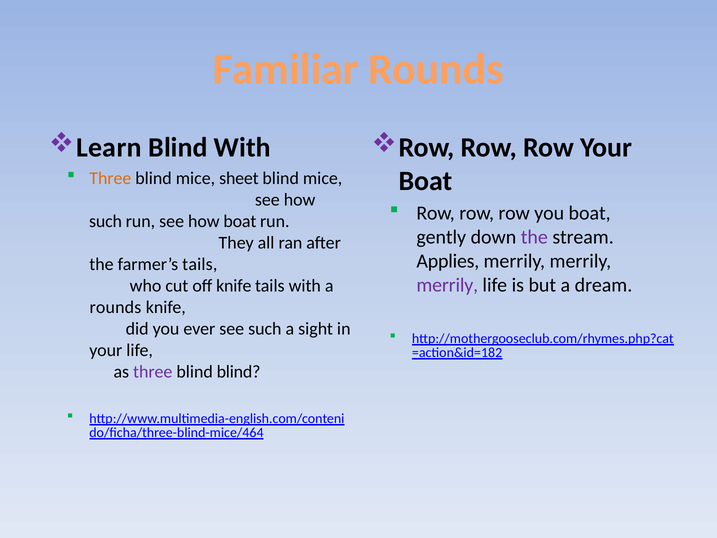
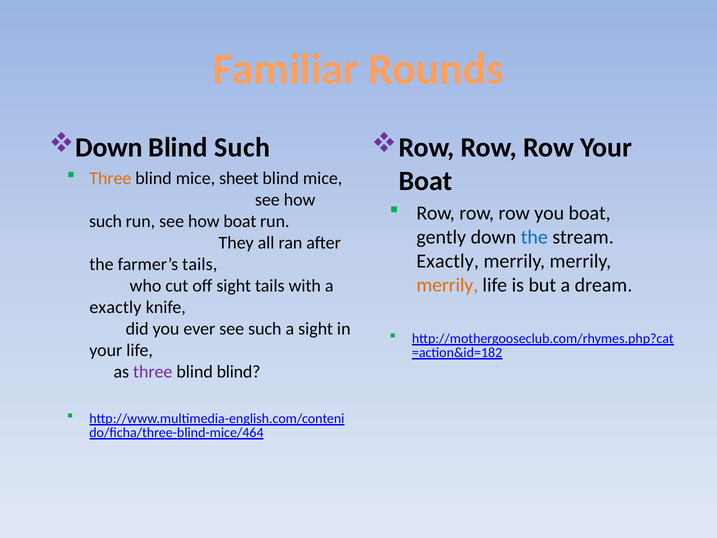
Learn: Learn -> Down (109, 148)
Blind With: With -> Such (242, 148)
the colour: purple -> blue (534, 237)
Applies: Applies -> Exactly (448, 261)
merrily colour: purple -> orange (447, 285)
off knife: knife -> sight (234, 286)
rounds: rounds -> exactly (115, 307)
